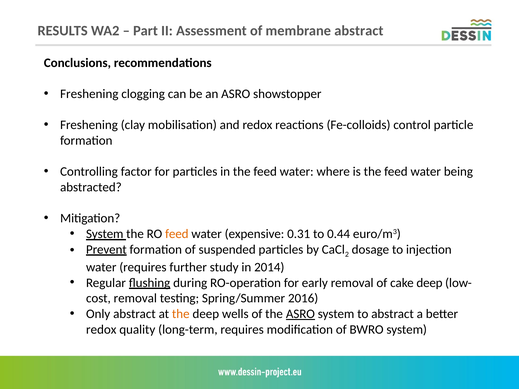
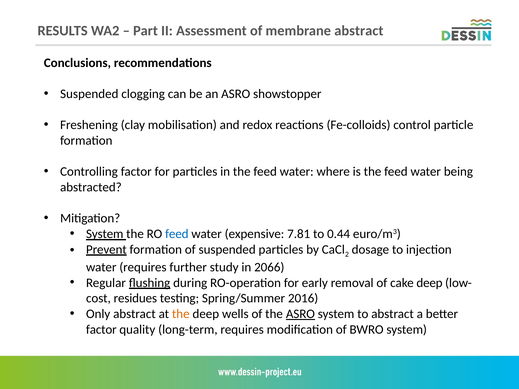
Freshening: Freshening -> Suspended (89, 94)
feed colour: orange -> blue (177, 234)
0.31: 0.31 -> 7.81 (299, 234)
2014: 2014 -> 2066 (269, 267)
removal: removal -> residues (135, 298)
redox: redox -> factor (101, 330)
